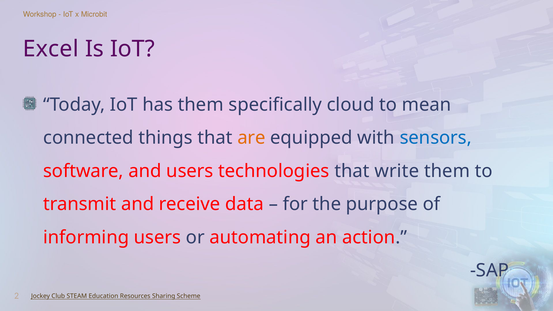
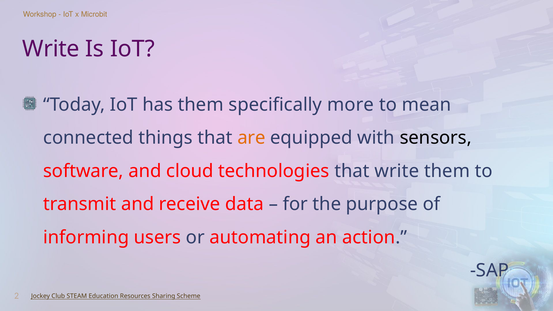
Excel: Excel -> Write (51, 49)
cloud: cloud -> more (351, 105)
sensors colour: blue -> black (436, 138)
and users: users -> cloud (190, 171)
